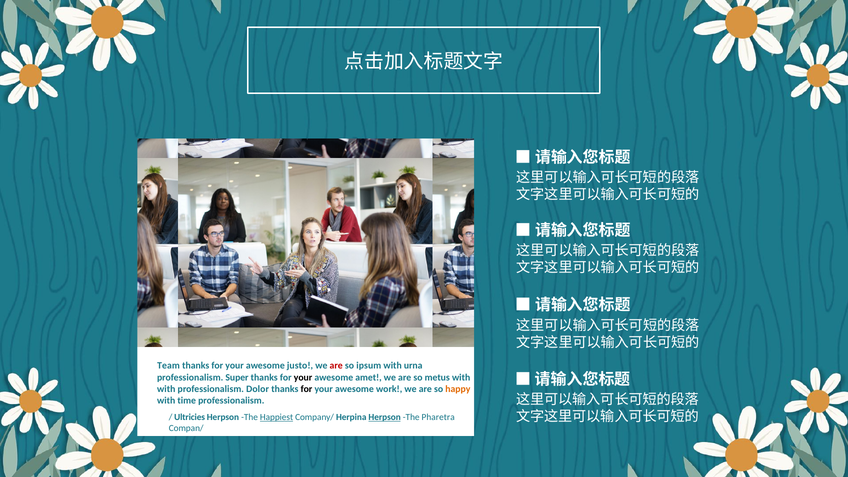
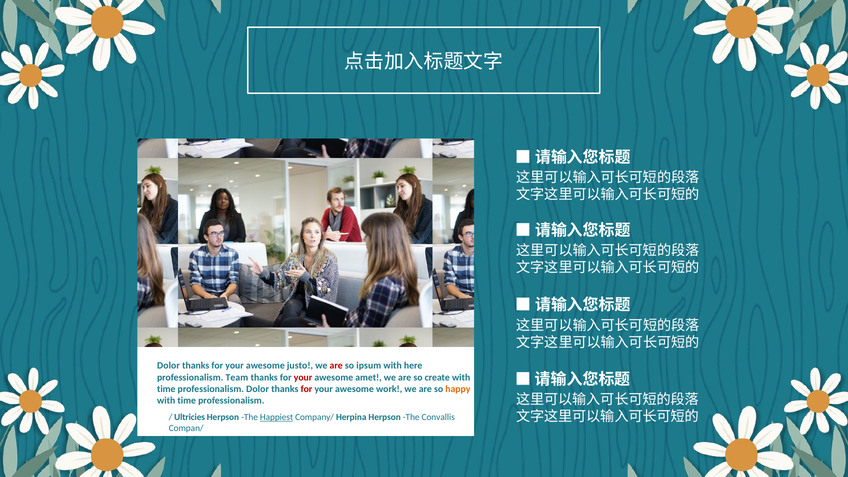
Team: Team -> Dolor (168, 366)
urna: urna -> here (413, 366)
Super: Super -> Team (237, 377)
your colour: black -> red (303, 377)
metus: metus -> create (437, 377)
with: with -> time (166, 389)
for colour: black -> red (306, 389)
Herpson underline: present -> none (385, 417)
Pharetra: Pharetra -> Convallis (438, 417)
